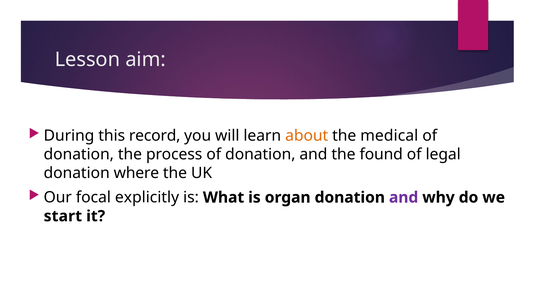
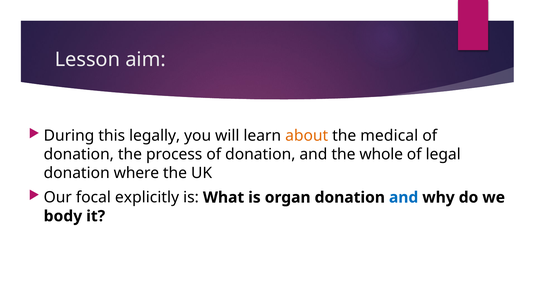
record: record -> legally (155, 136)
found: found -> whole (381, 154)
and colour: purple -> blue (404, 197)
start: start -> body (63, 216)
